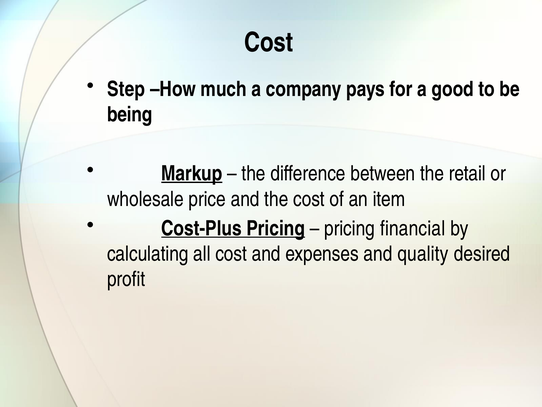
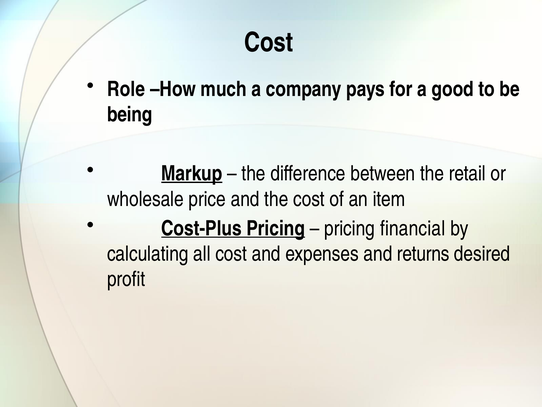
Step: Step -> Role (126, 89)
quality: quality -> returns (423, 254)
